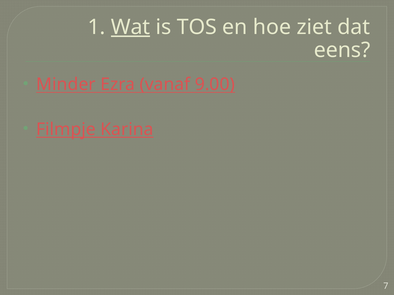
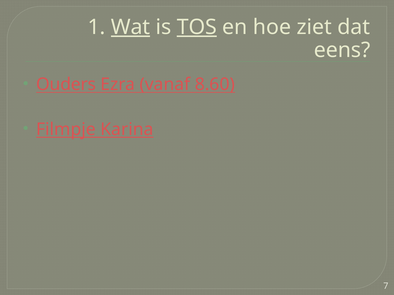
TOS underline: none -> present (197, 27)
Minder: Minder -> Ouders (66, 85)
9.00: 9.00 -> 8.60 (215, 85)
